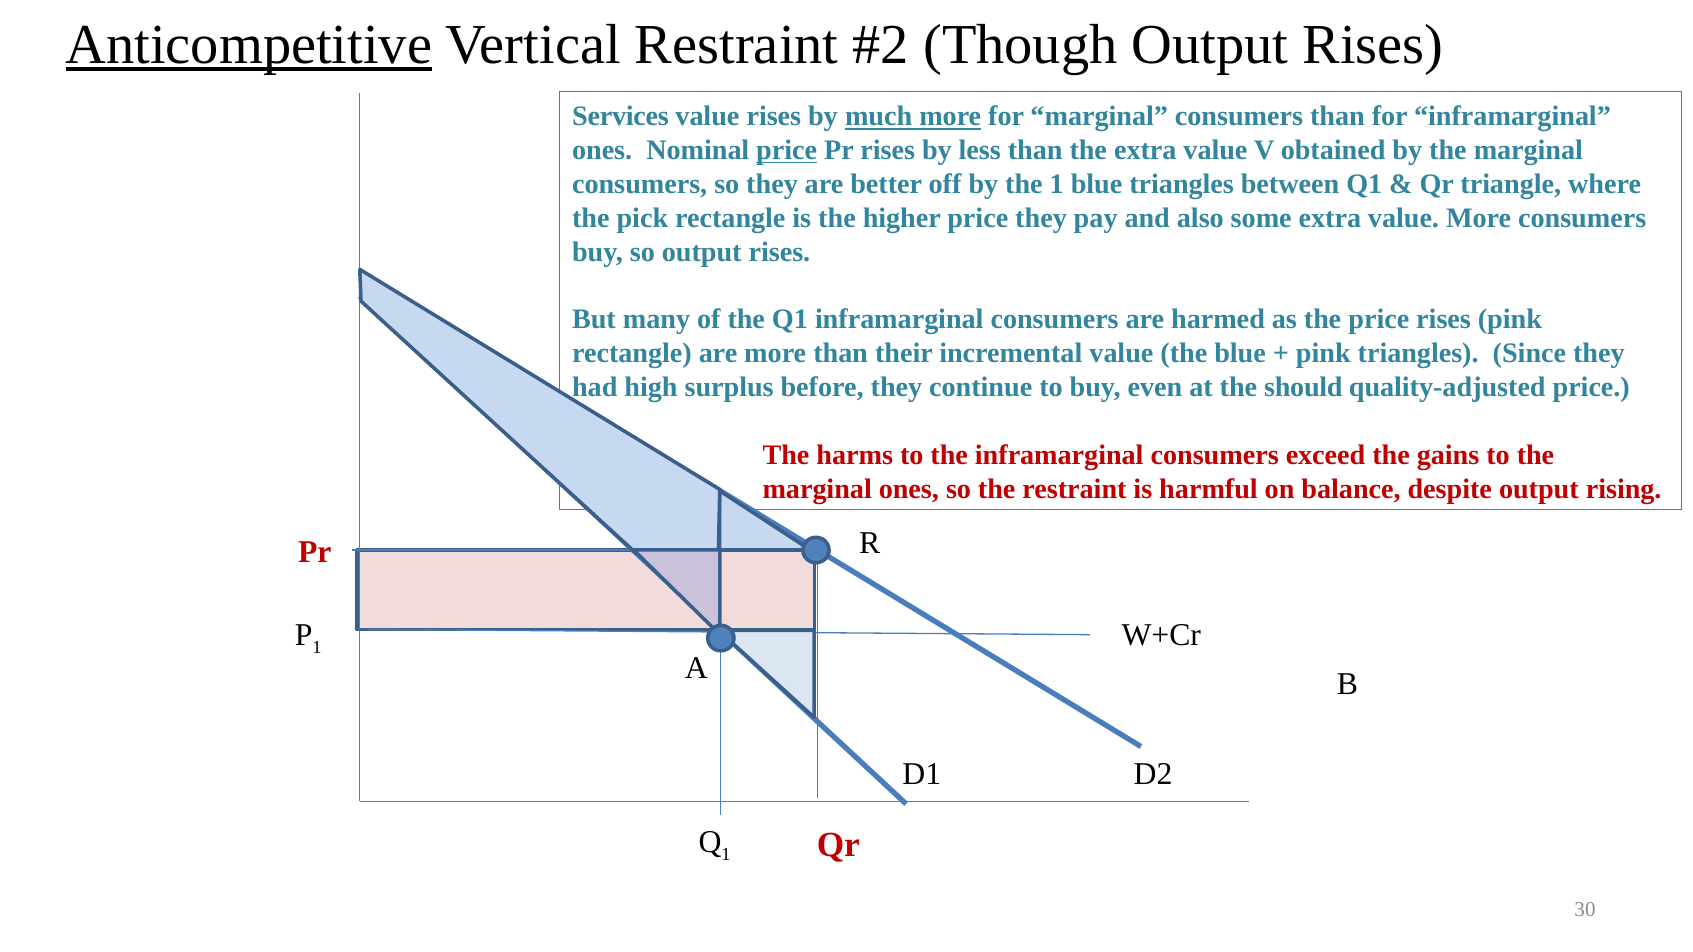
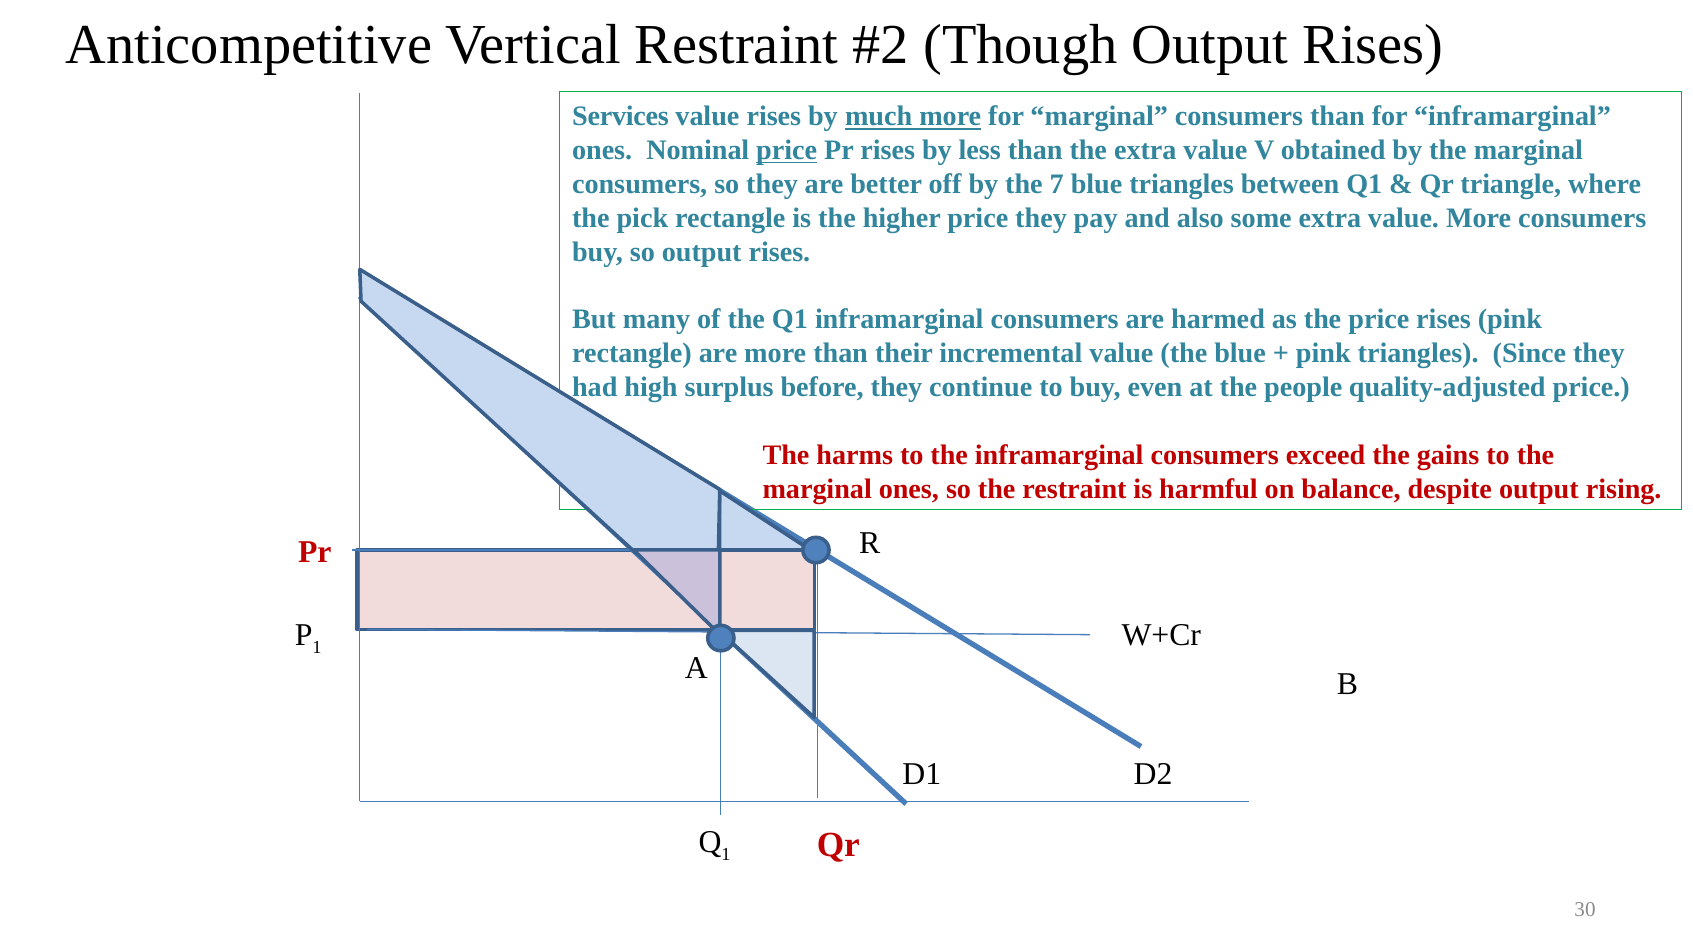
Anticompetitive underline: present -> none (249, 45)
the 1: 1 -> 7 (1057, 184)
should: should -> people (1303, 387)
